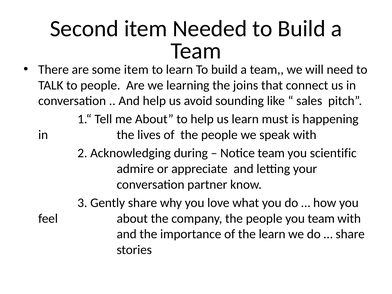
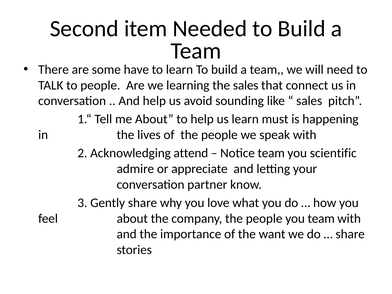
some item: item -> have (136, 70)
the joins: joins -> sales (246, 85)
during: during -> attend (191, 153)
the learn: learn -> want (272, 234)
